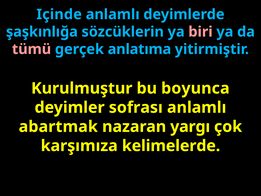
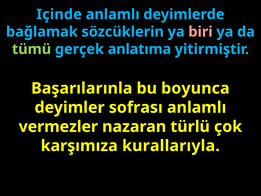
şaşkınlığa: şaşkınlığa -> bağlamak (42, 32)
tümü colour: pink -> light green (32, 49)
Kurulmuştur: Kurulmuştur -> Başarılarınla (82, 88)
abartmak: abartmak -> vermezler (58, 126)
yargı: yargı -> türlü (190, 126)
kelimelerde: kelimelerde -> kurallarıyla (171, 146)
